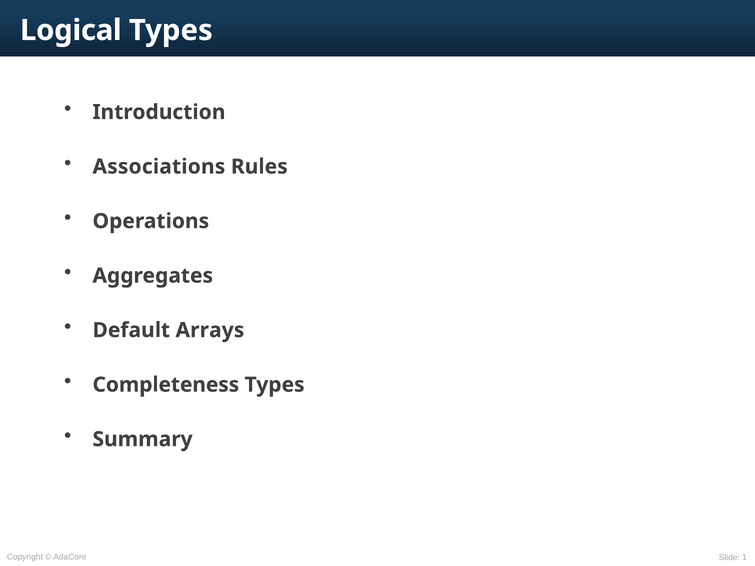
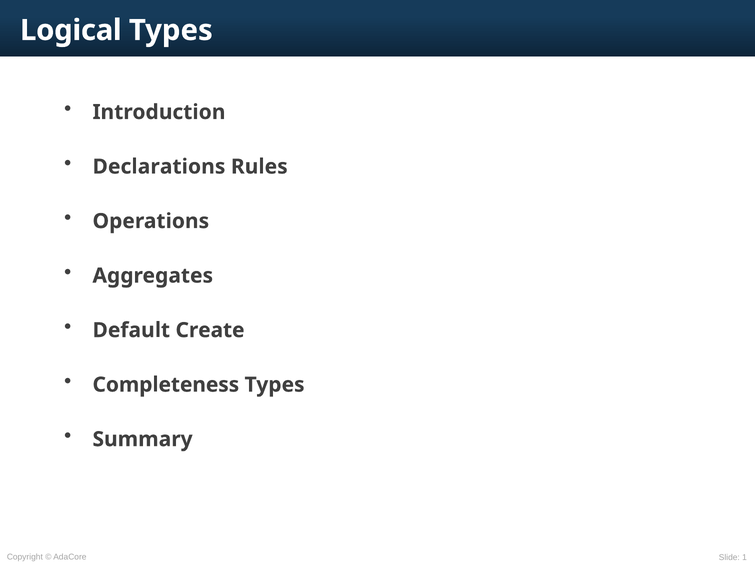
Associations: Associations -> Declarations (159, 167)
Arrays: Arrays -> Create (210, 330)
